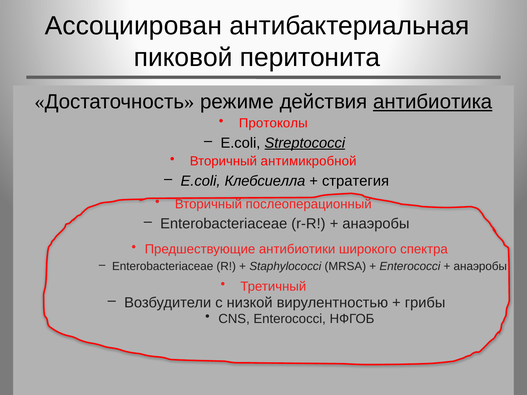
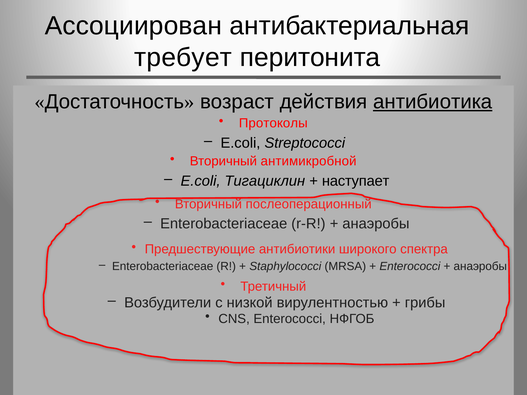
пиковой: пиковой -> требует (183, 58)
режиме: режиме -> возраст (237, 102)
Streptococci underline: present -> none (305, 143)
Клебсиелла: Клебсиелла -> Тигациклин (265, 181)
стратегия: стратегия -> наступает (356, 181)
